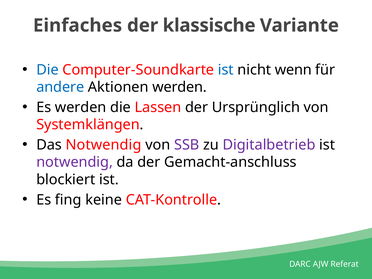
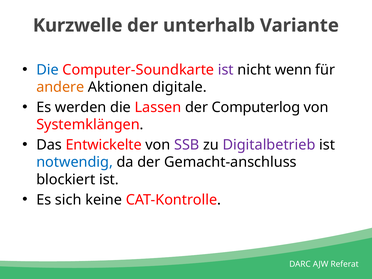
Einfaches: Einfaches -> Kurzwelle (78, 25)
klassische: klassische -> unterhalb (209, 25)
ist colour: blue -> purple (226, 70)
andere colour: blue -> orange (60, 87)
Aktionen werden: werden -> digitale (179, 87)
Ursprünglich: Ursprünglich -> Computerlog (256, 107)
Das Notwendig: Notwendig -> Entwickelte (104, 145)
notwendig colour: purple -> blue (75, 162)
fing: fing -> sich (68, 200)
